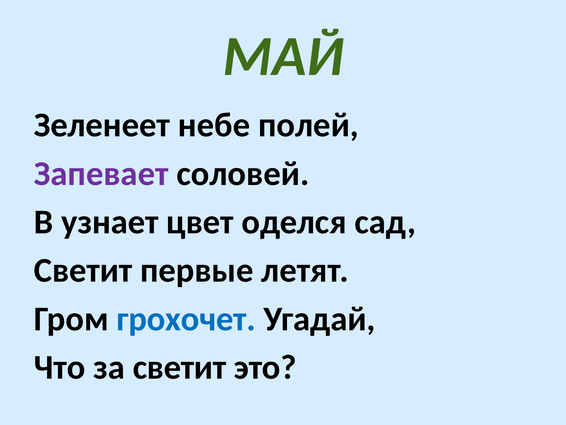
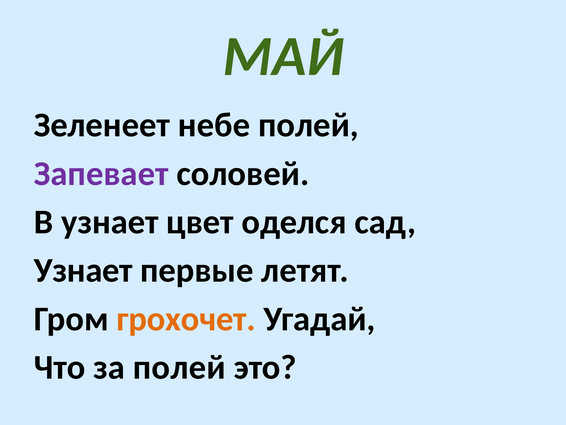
Светит: Светит -> Узнает (83, 270)
грохочет colour: blue -> orange (186, 319)
за светит: светит -> полей (179, 367)
